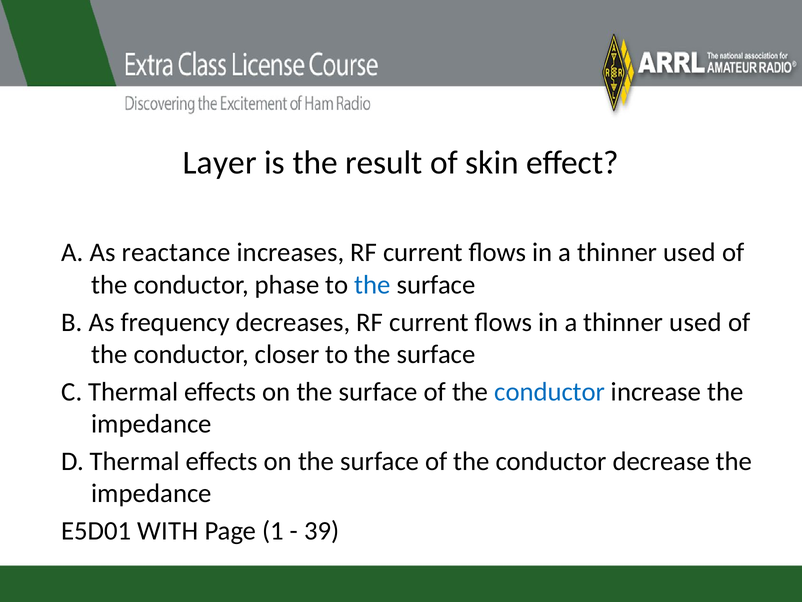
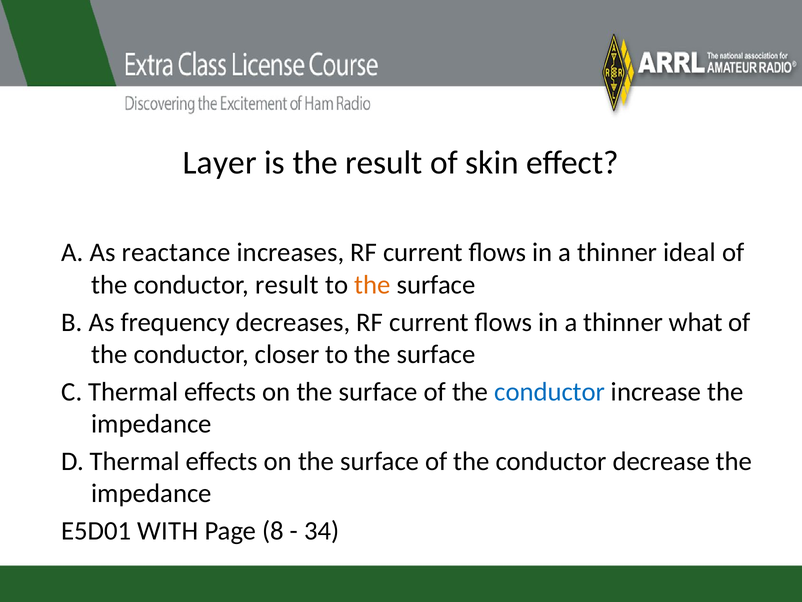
used: used -> ideal (690, 252)
conductor phase: phase -> result (287, 285)
the colour: blue -> orange (372, 285)
used: used -> what (696, 322)
1: 1 -> 8 (273, 530)
39: 39 -> 34 (322, 530)
